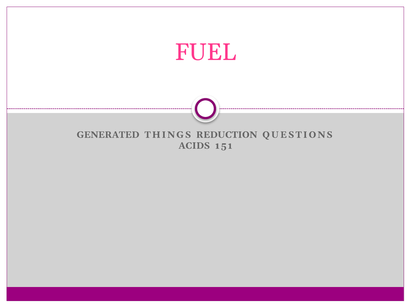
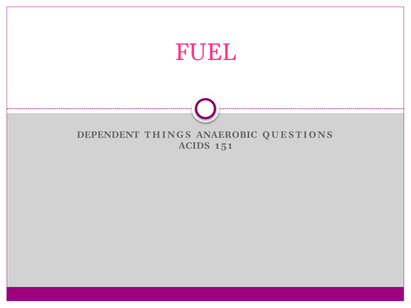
GENERATED: GENERATED -> DEPENDENT (108, 135)
REDUCTION: REDUCTION -> ANAEROBIC (227, 135)
